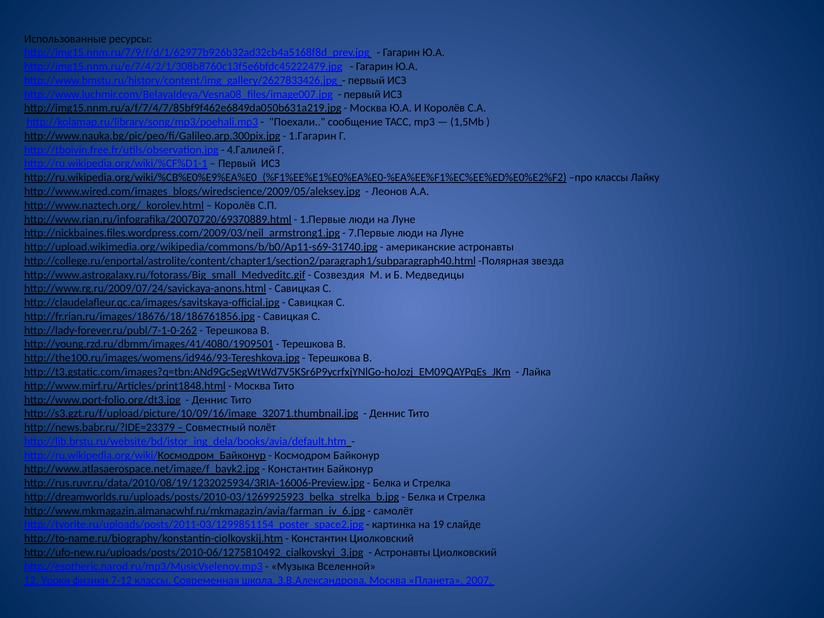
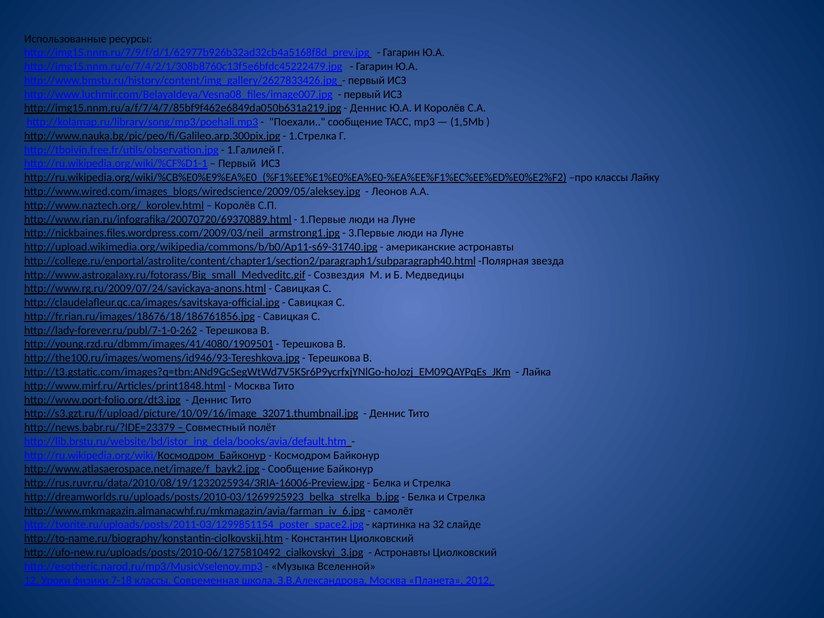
Москва: Москва -> Деннис (368, 108)
1.Гагарин: 1.Гагарин -> 1.Стрелка (313, 136)
4.Галилей: 4.Галилей -> 1.Галилей (251, 150)
7.Первые: 7.Первые -> 3.Первые (371, 233)
Константин: Константин -> Сообщение (296, 469)
19: 19 -> 32 (438, 525)
7-12: 7-12 -> 7-18 (121, 580)
2007: 2007 -> 2012 (479, 580)
